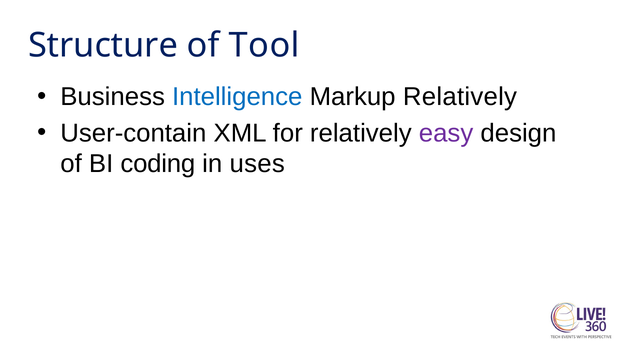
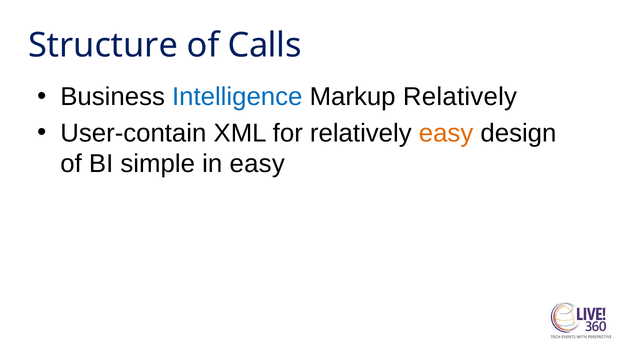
Tool: Tool -> Calls (265, 45)
easy colour: purple -> orange (446, 133)
coding: coding -> simple (158, 164)
in uses: uses -> easy (257, 164)
